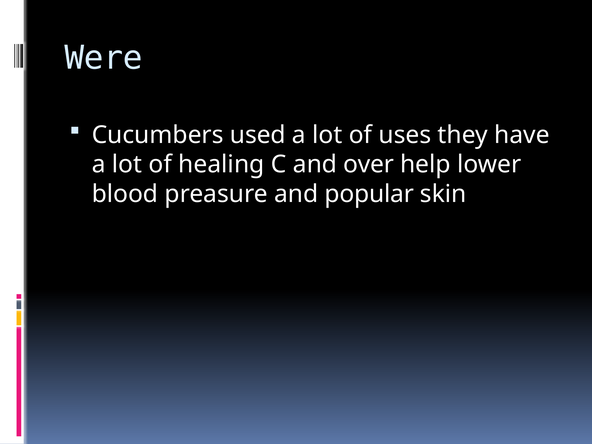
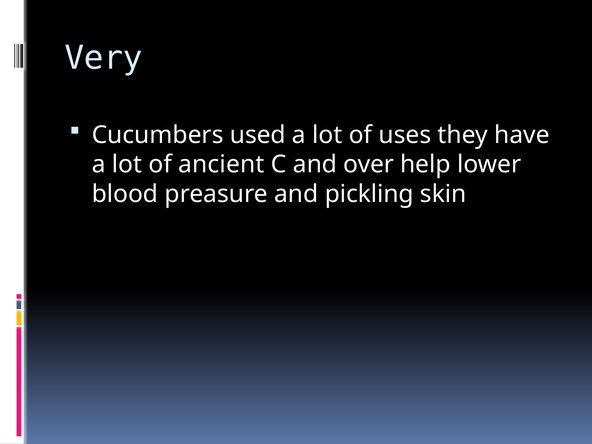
Were: Were -> Very (104, 58)
healing: healing -> ancient (221, 164)
popular: popular -> pickling (369, 194)
